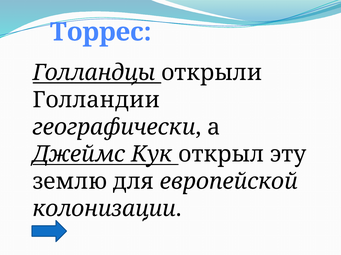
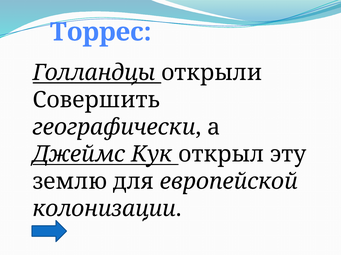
Голландии: Голландии -> Совершить (96, 100)
